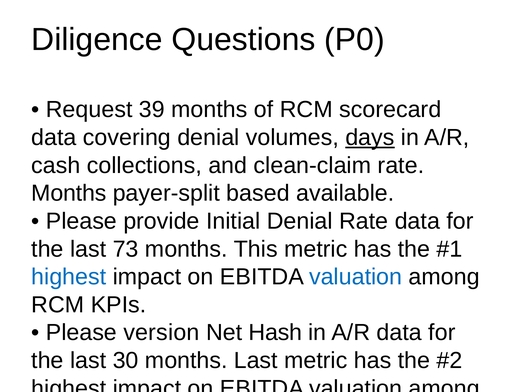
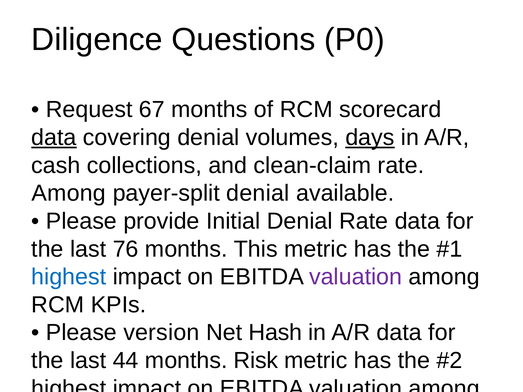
39: 39 -> 67 (152, 110)
data underline: none -> present (54, 138)
Months: Months -> Among (69, 193)
payer-split based: based -> denial (258, 193)
73: 73 -> 76 (126, 249)
valuation colour: blue -> purple (356, 277)
30: 30 -> 44 (126, 361)
months Last: Last -> Risk (256, 361)
